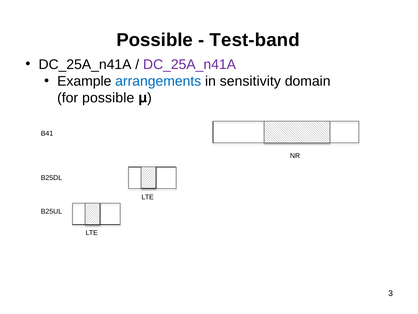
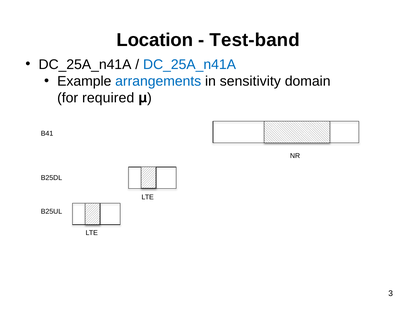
Possible: Possible -> Location (155, 40)
DC_25A_n41A colour: purple -> blue (189, 64)
for possible: possible -> required (108, 98)
